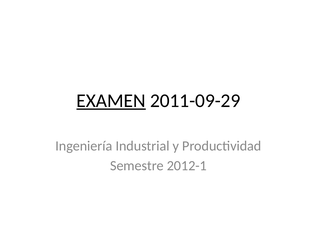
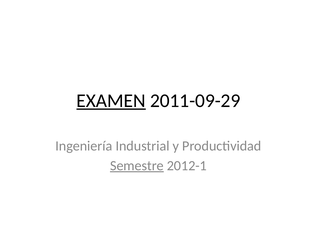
Semestre underline: none -> present (137, 165)
